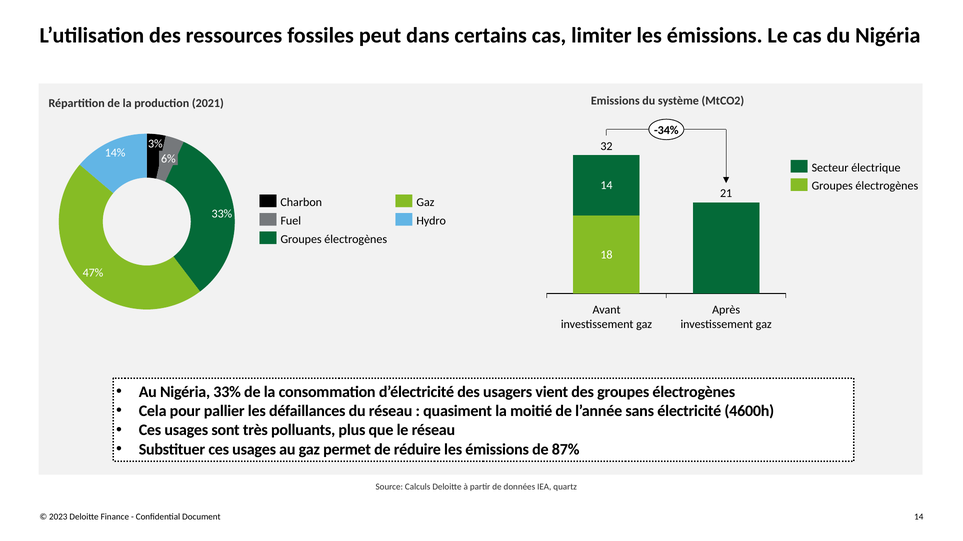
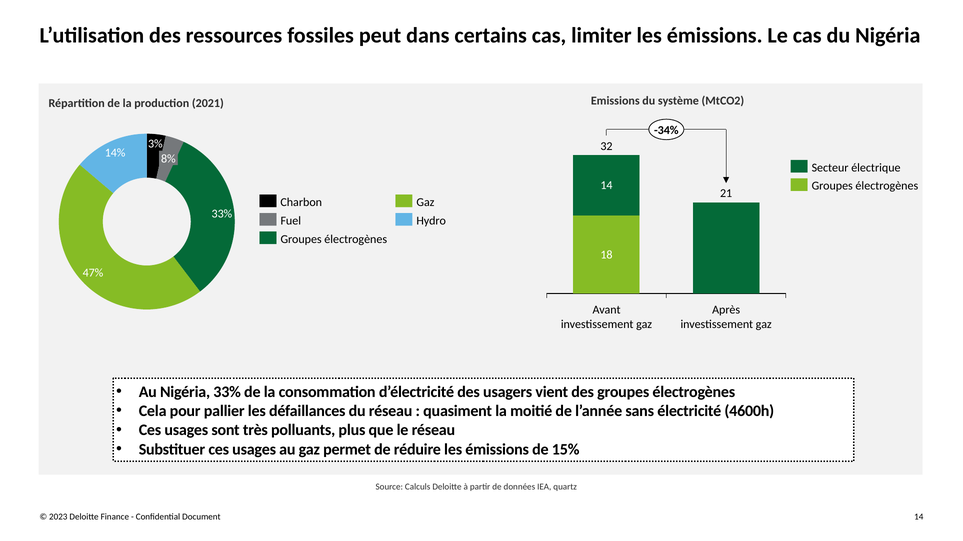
6%: 6% -> 8% (168, 159)
87%: 87% -> 15% (566, 450)
